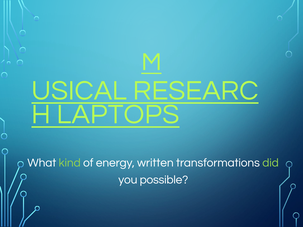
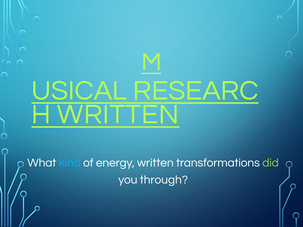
LAPTOPS: LAPTOPS -> WRITTEN (118, 114)
kind colour: light green -> light blue (70, 163)
possible: possible -> through (164, 180)
